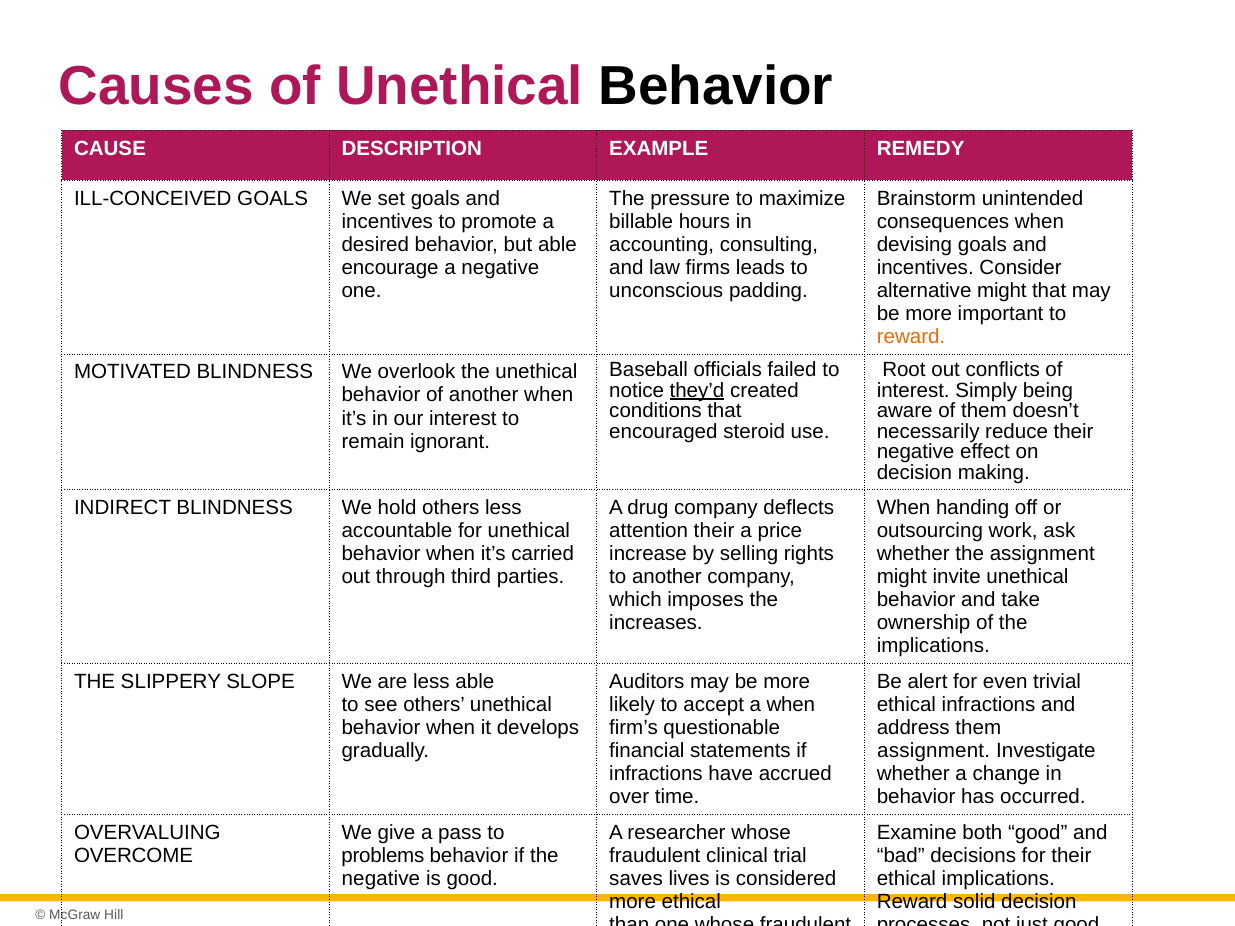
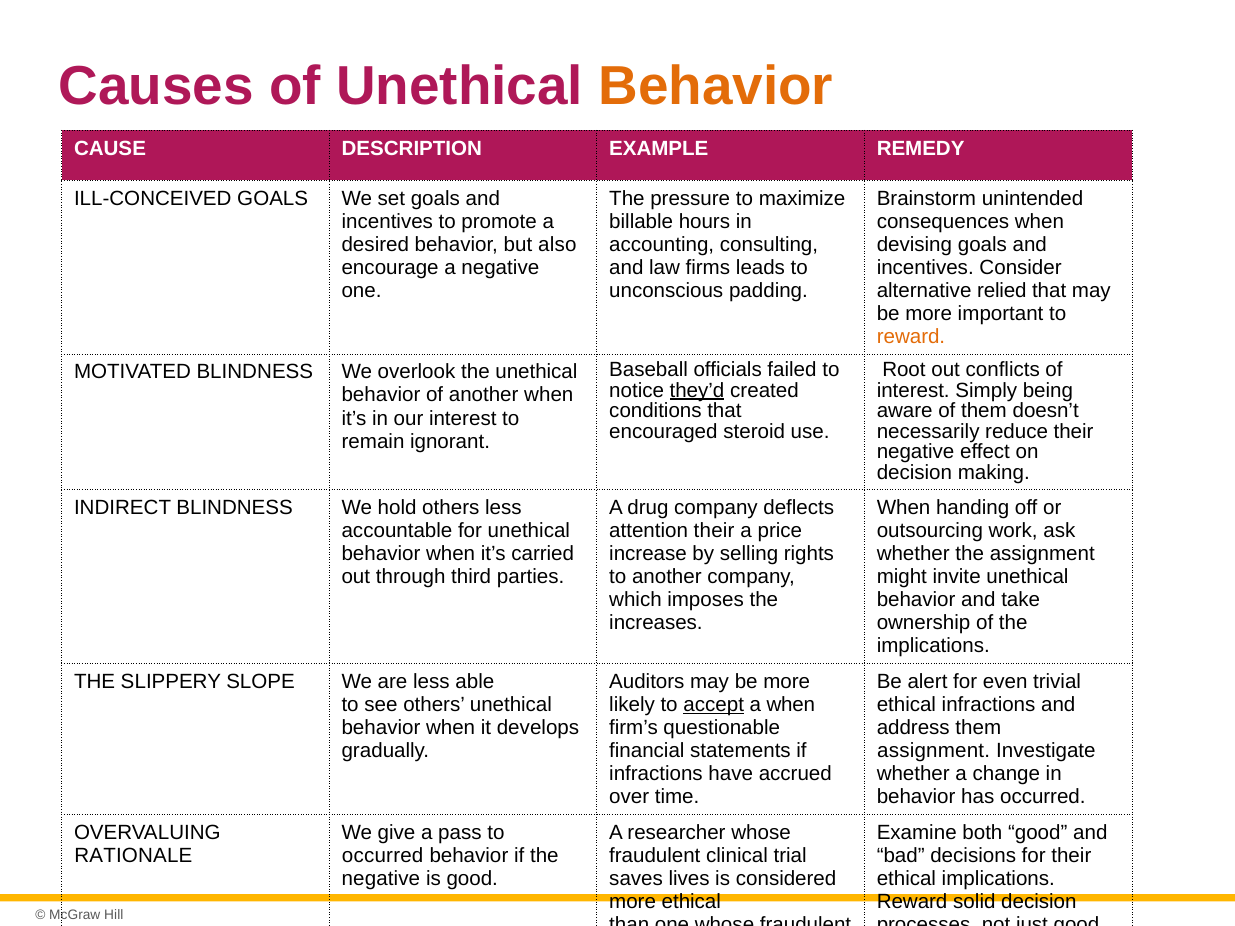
Behavior colour: black -> orange (716, 87)
but able: able -> also (557, 245)
alternative might: might -> relied (1002, 291)
accept underline: none -> present (714, 705)
OVERCOME: OVERCOME -> RATIONALE (133, 856)
problems: problems -> occurred (383, 856)
